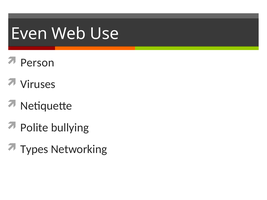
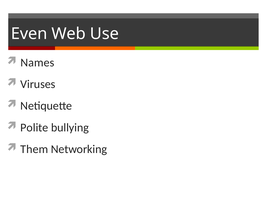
Person: Person -> Names (37, 63)
Types: Types -> Them (34, 149)
